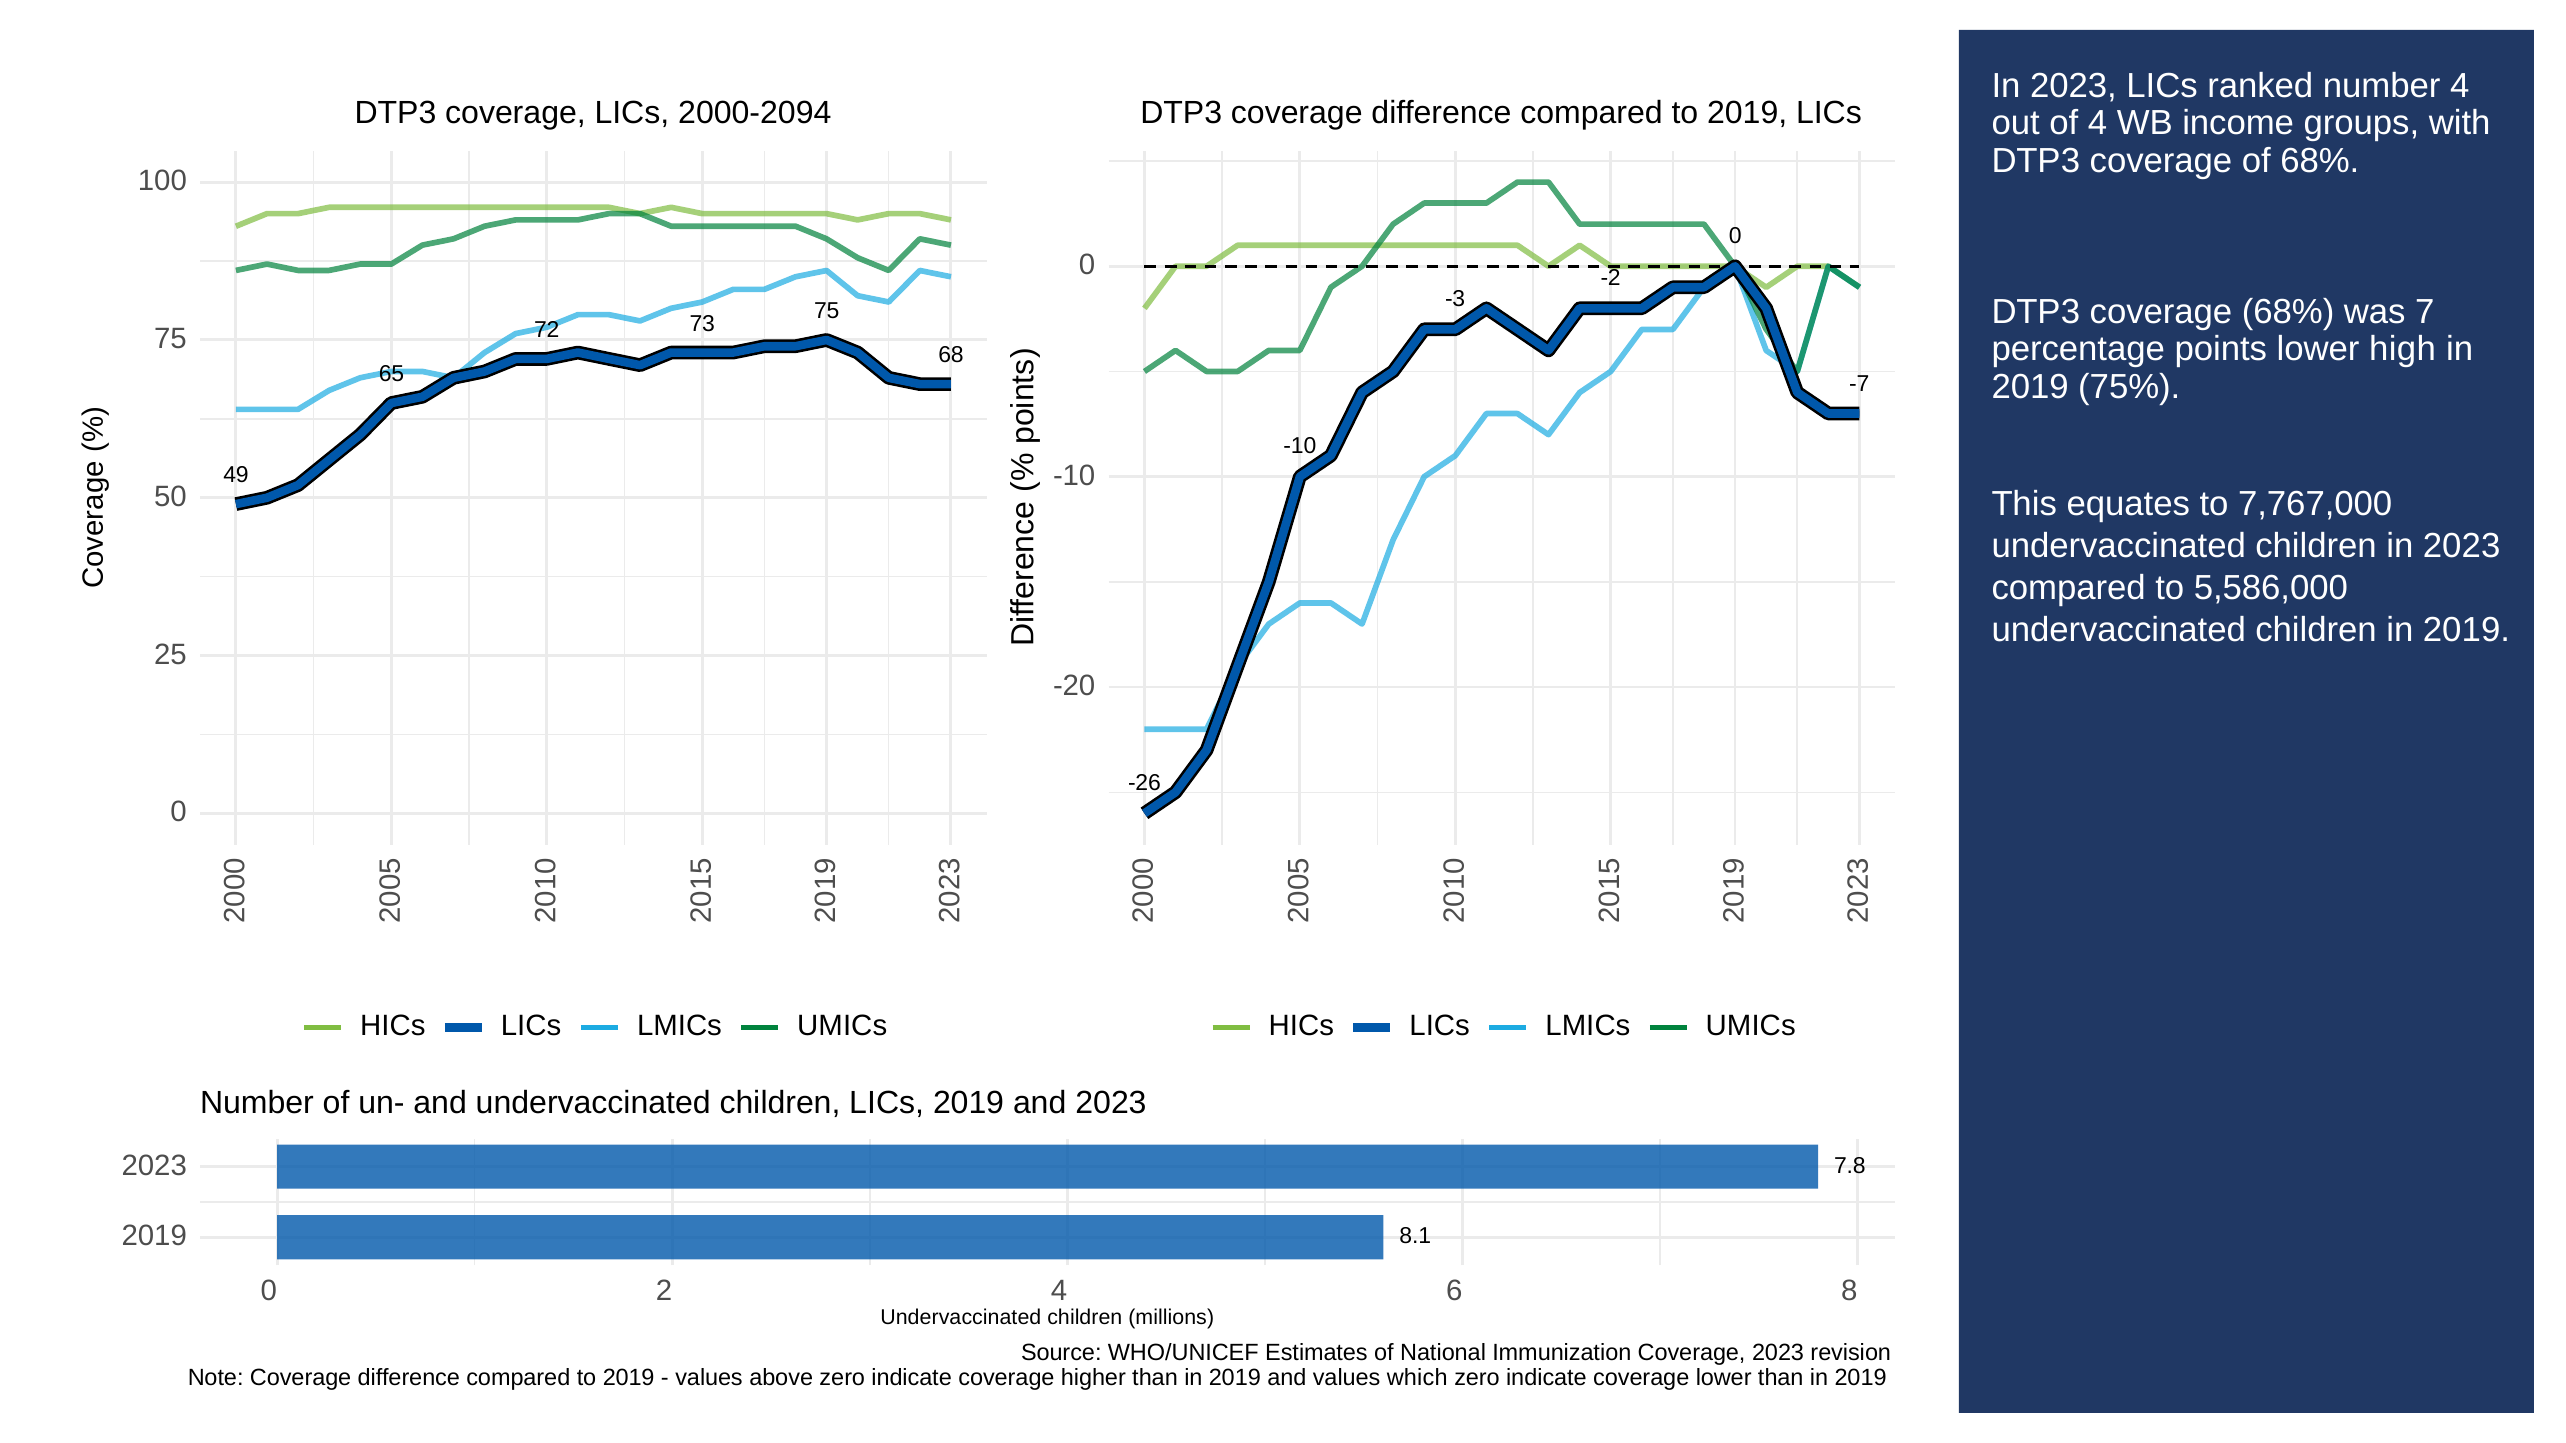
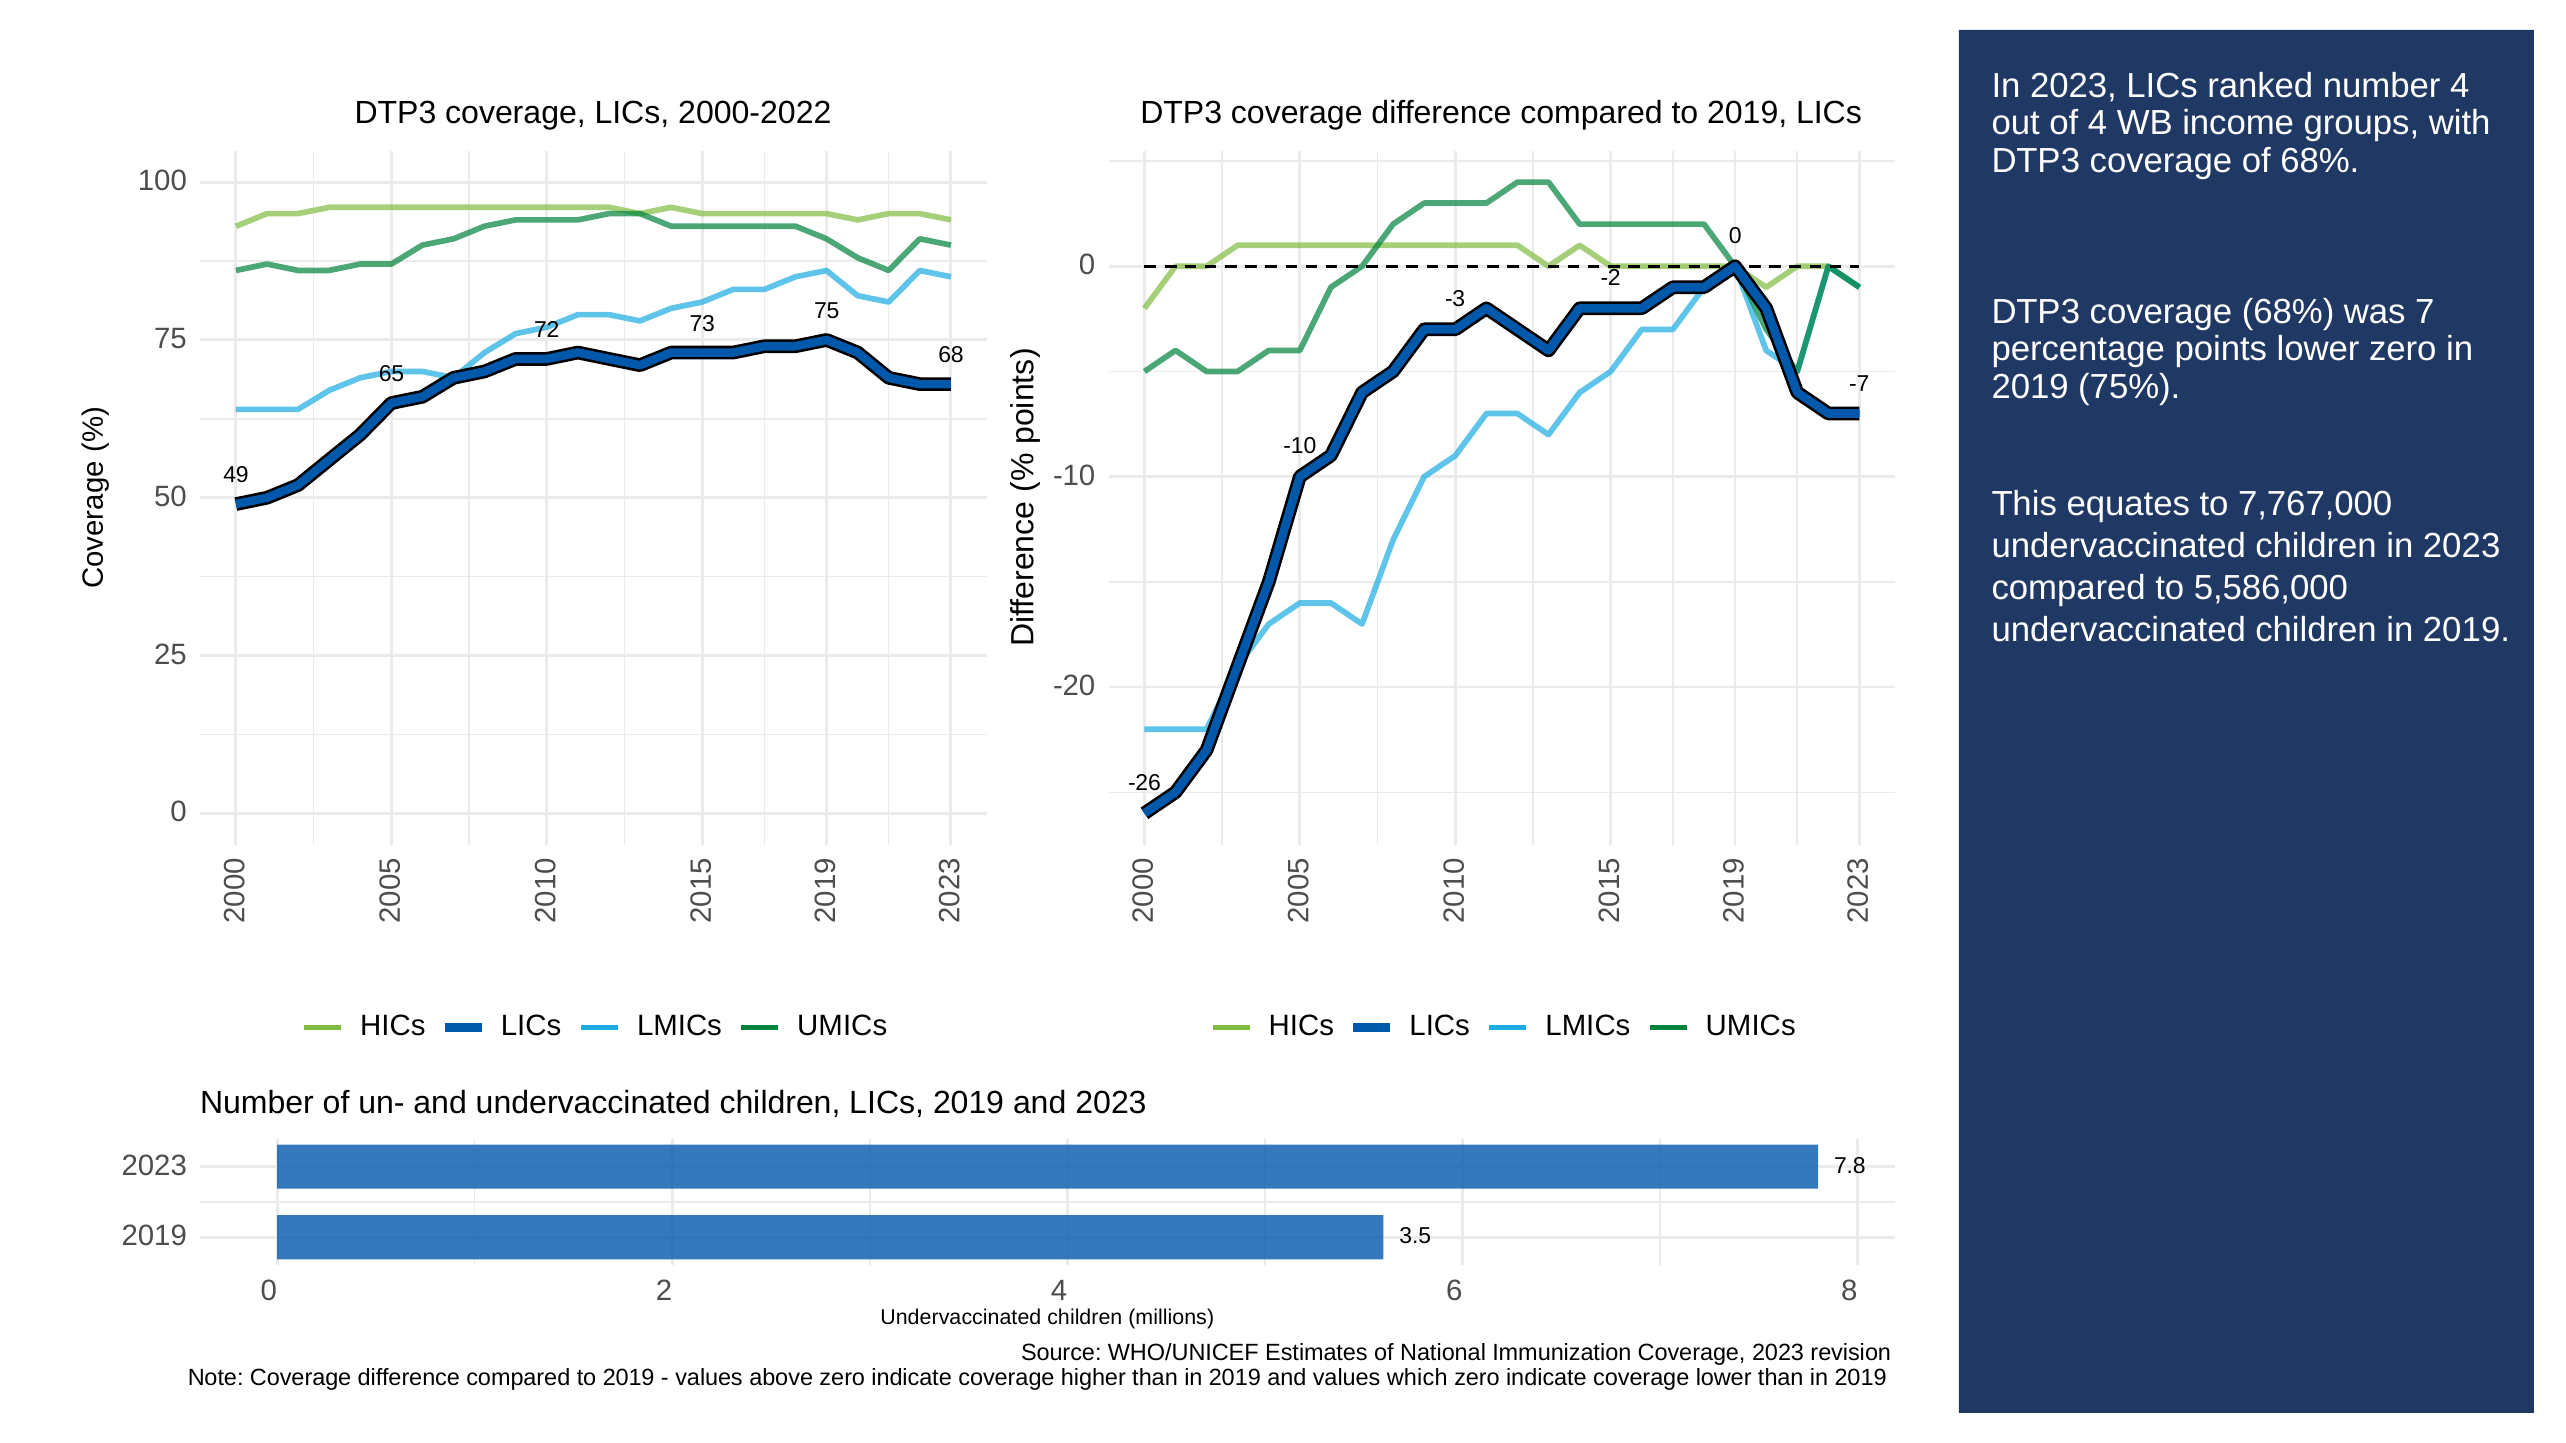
2000-2094: 2000-2094 -> 2000-2022 (755, 113)
lower high: high -> zero (2403, 349)
8.1: 8.1 -> 3.5 (1415, 1237)
